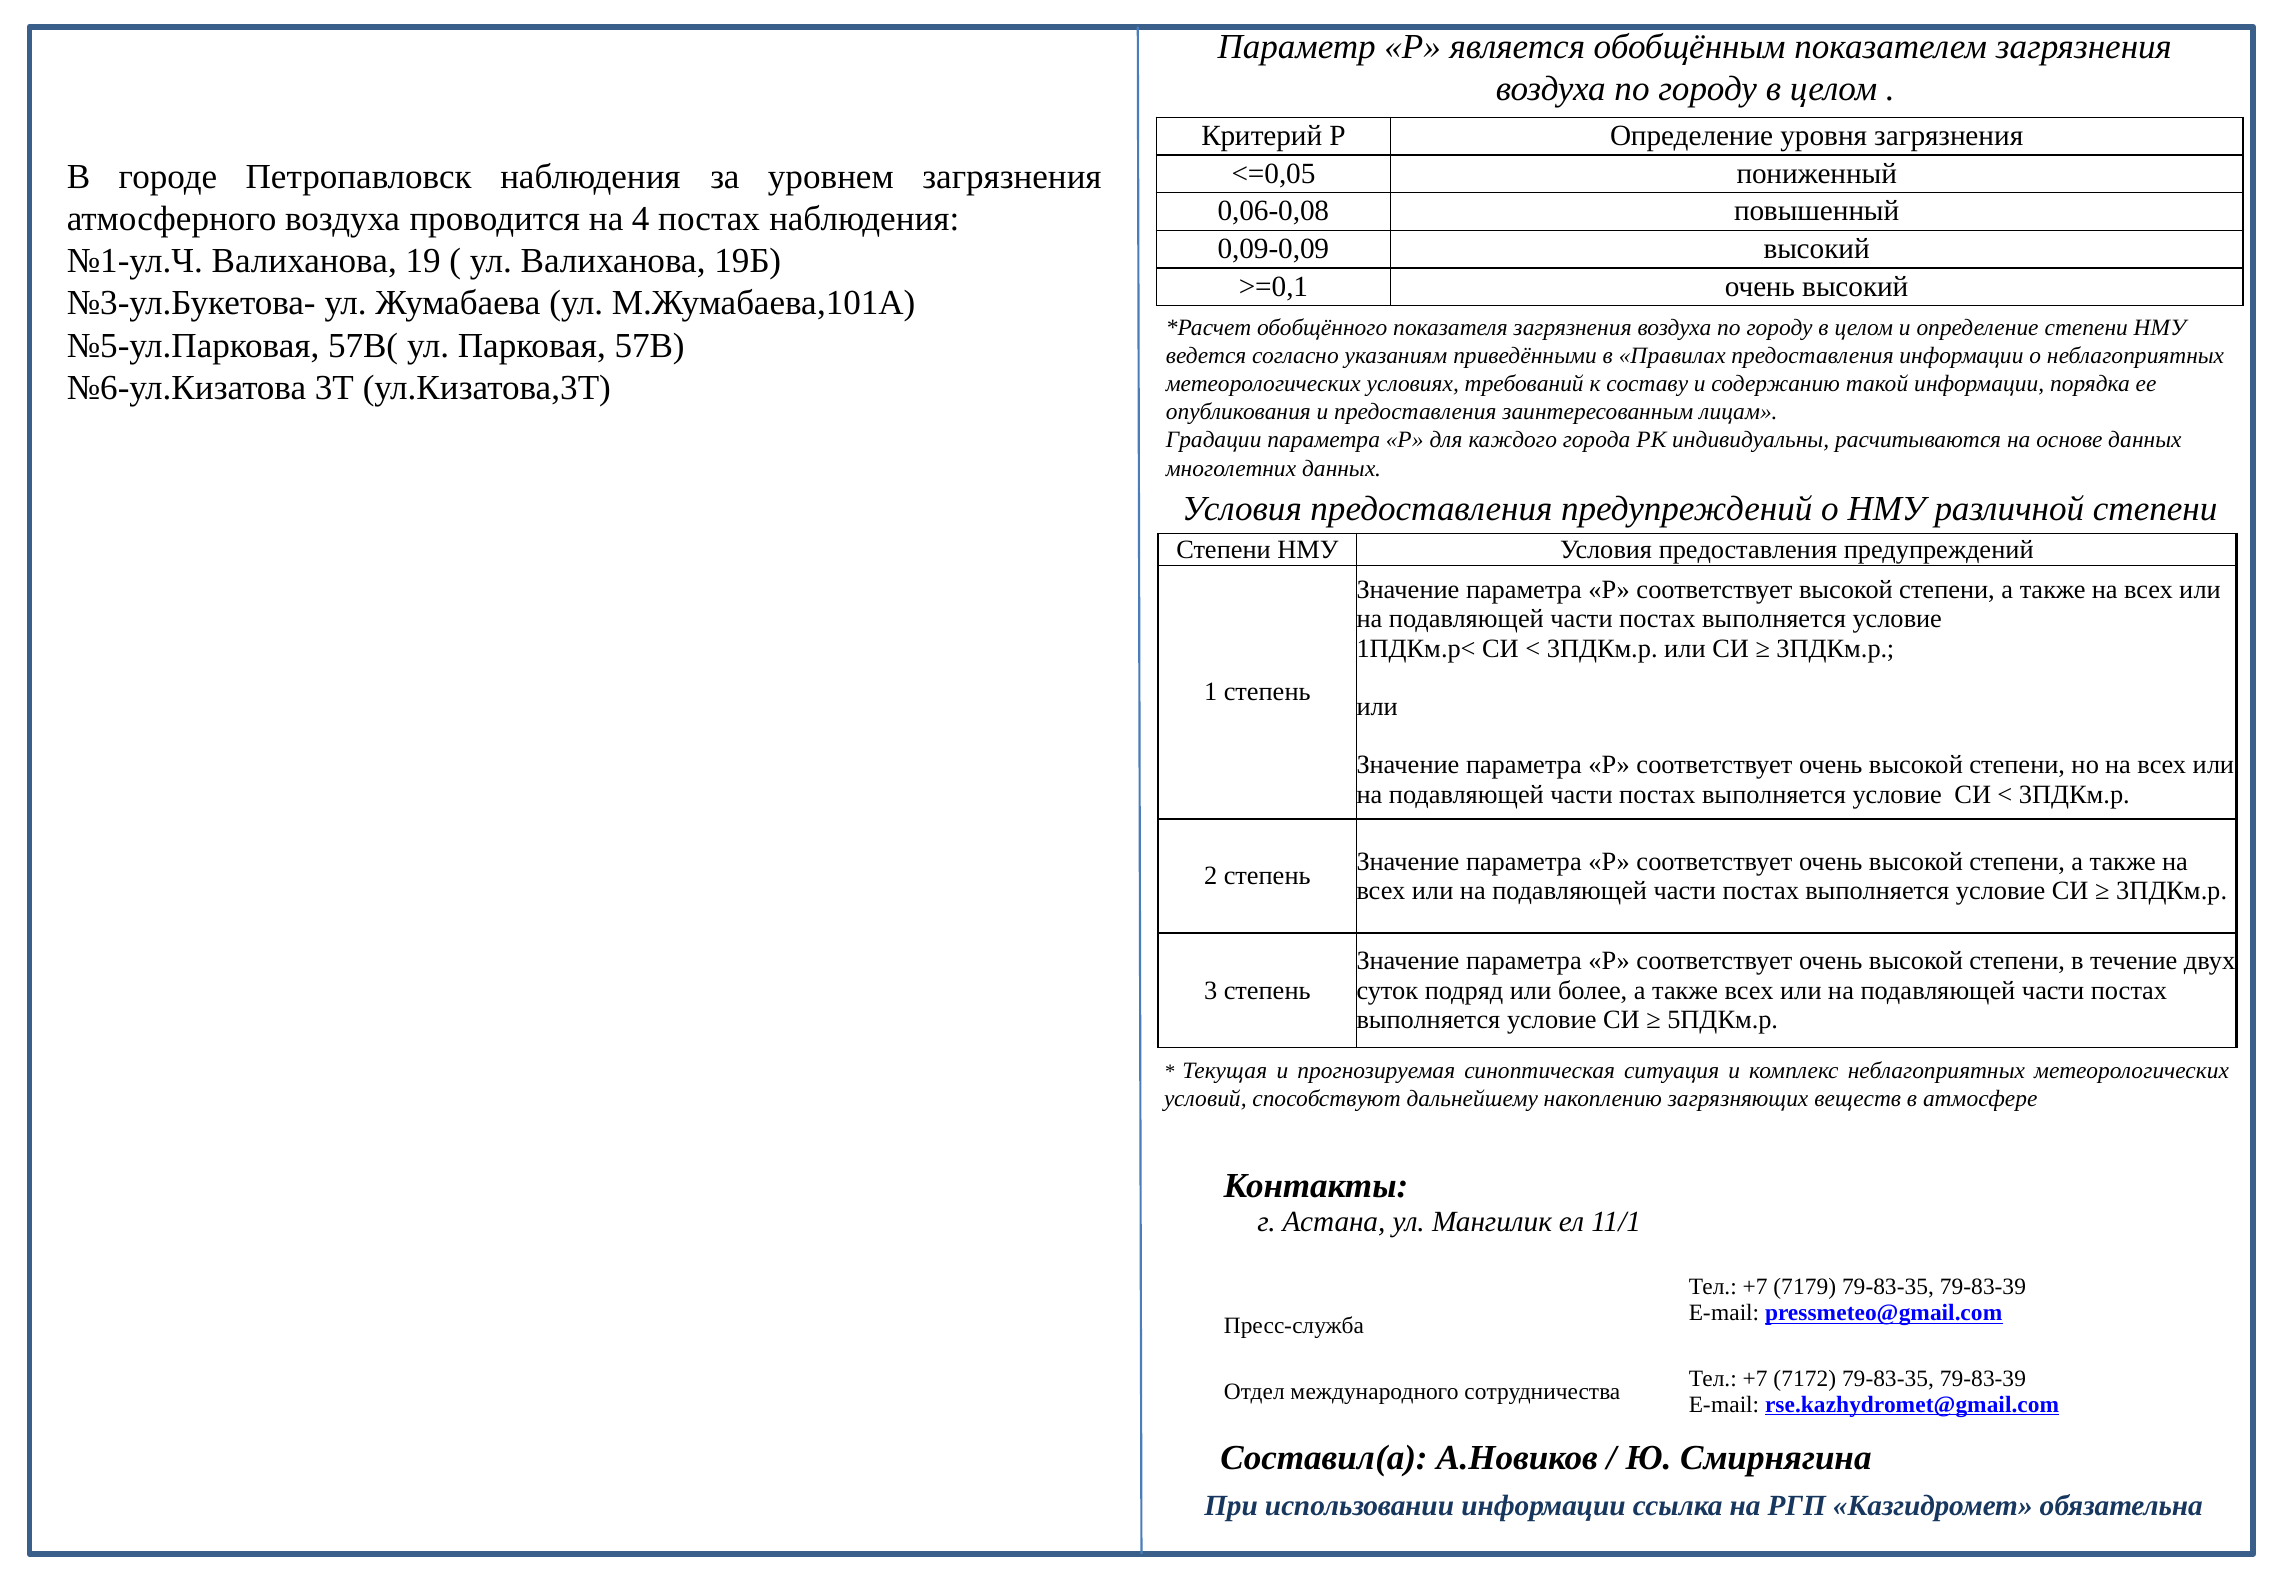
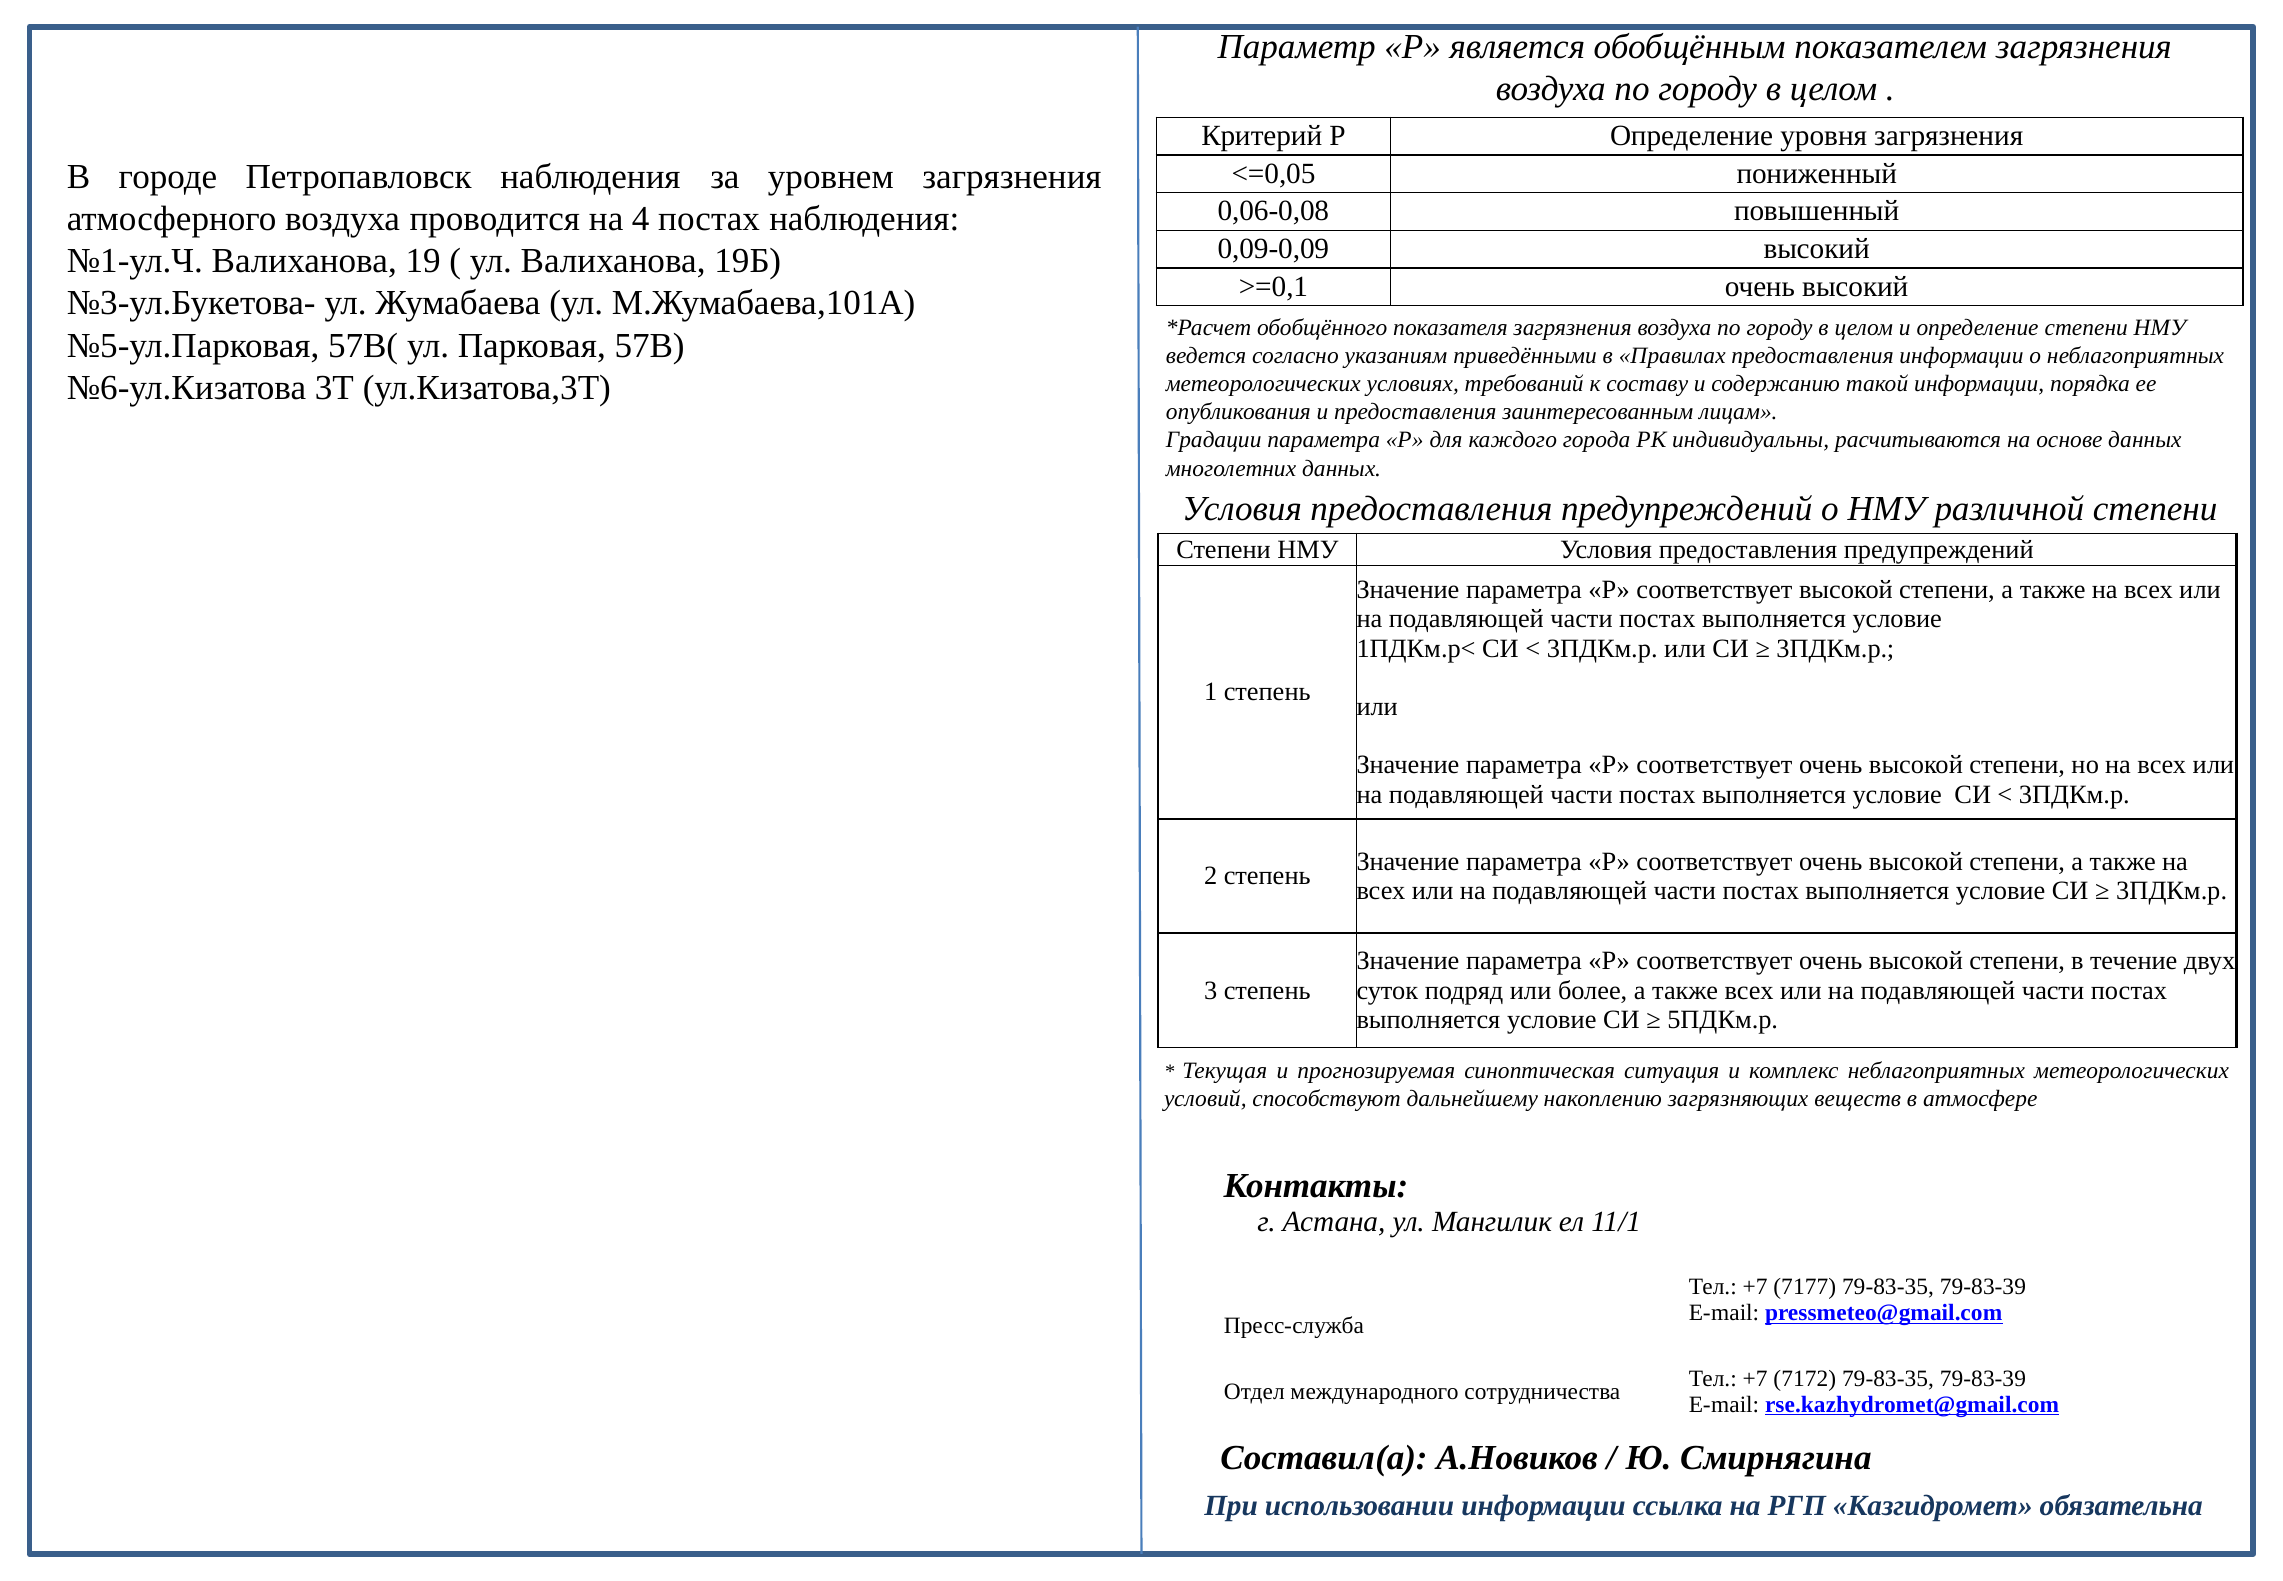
7179: 7179 -> 7177 (1805, 1287)
